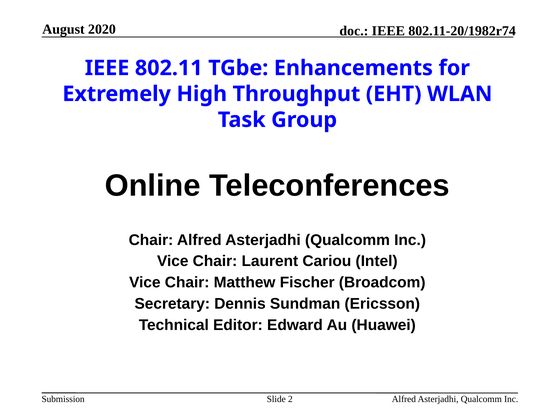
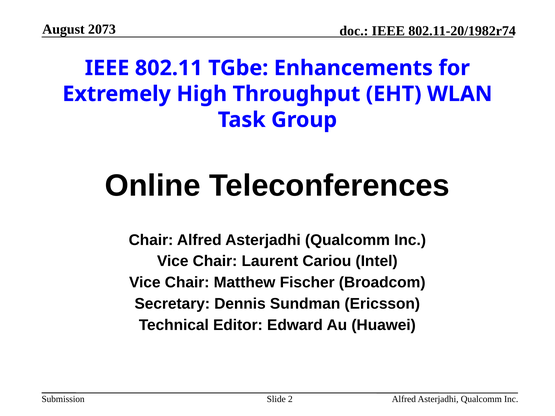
2020: 2020 -> 2073 (102, 29)
